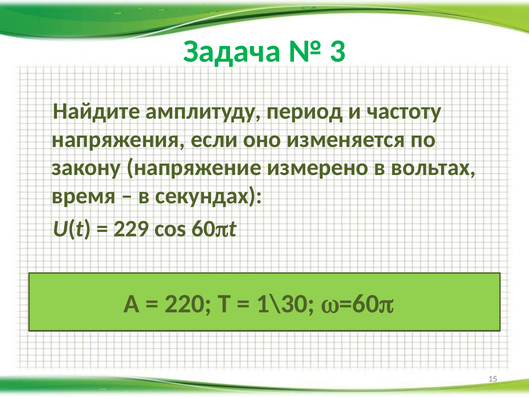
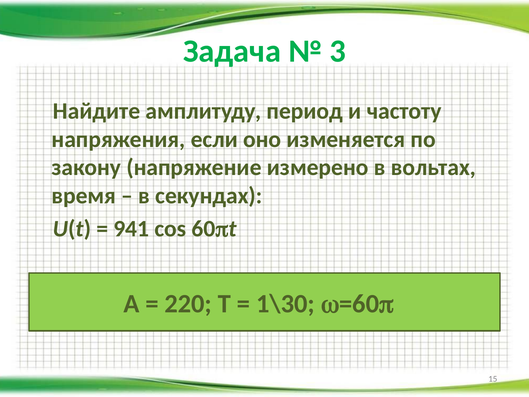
229: 229 -> 941 (131, 229)
